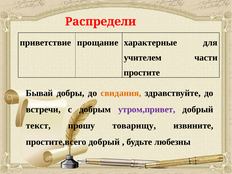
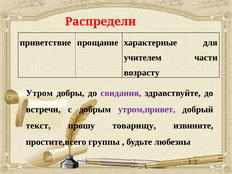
простите: простите -> возрасту (142, 73)
Бывай: Бывай -> Утром (39, 93)
свидания colour: orange -> purple (121, 93)
простите,всего добрый: добрый -> группы (104, 142)
